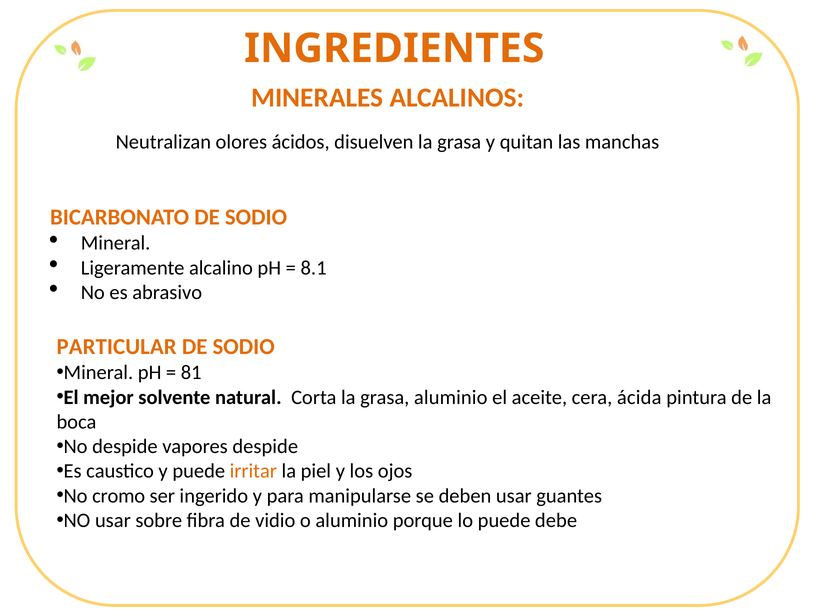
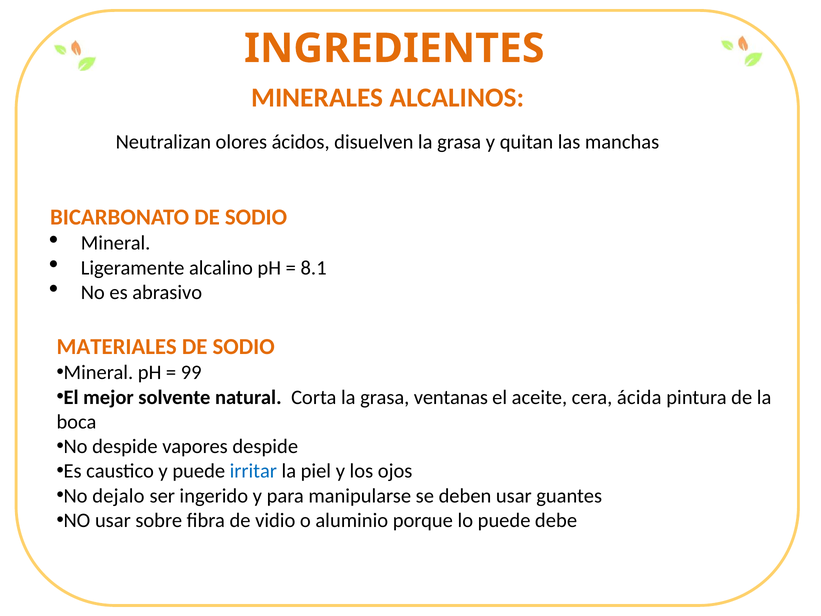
PARTICULAR: PARTICULAR -> MATERIALES (117, 347)
81: 81 -> 99 (191, 372)
grasa aluminio: aluminio -> ventanas (451, 397)
irritar colour: orange -> blue (253, 471)
cromo: cromo -> dejalo (118, 496)
